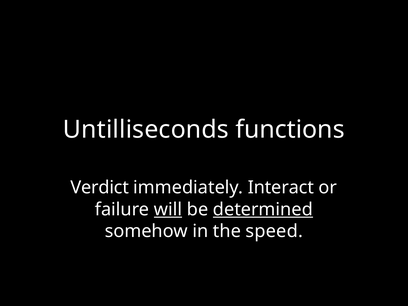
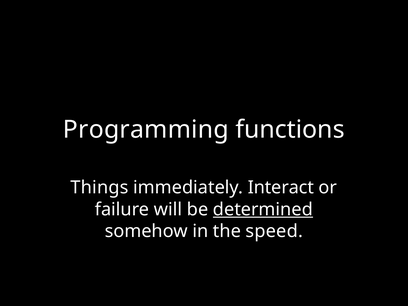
Untilliseconds: Untilliseconds -> Programming (146, 130)
Verdict: Verdict -> Things (100, 188)
will underline: present -> none (168, 209)
